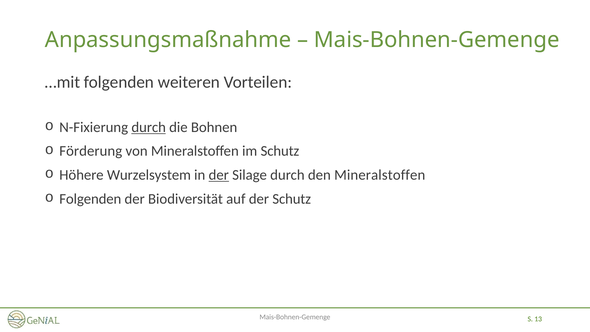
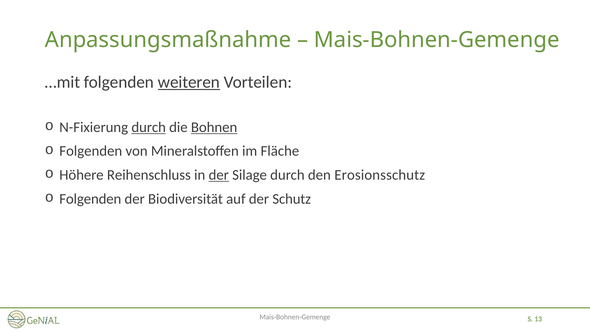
weiteren underline: none -> present (189, 82)
Bohnen underline: none -> present (214, 127)
Förderung: Förderung -> Folgenden (91, 151)
im Schutz: Schutz -> Fläche (280, 151)
Wurzelsystem: Wurzelsystem -> Reihenschluss (149, 175)
den Mineralstoffen: Mineralstoffen -> Erosionsschutz (380, 175)
